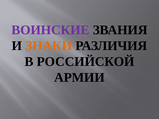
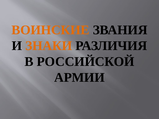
ВОИНСКИЕ colour: purple -> orange (50, 30)
